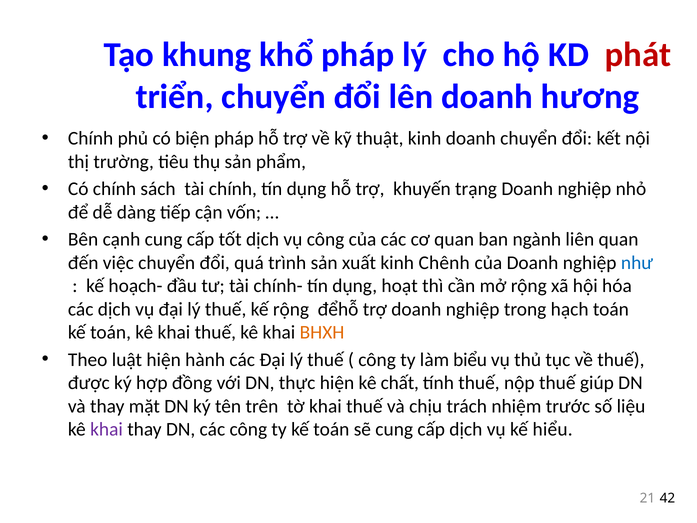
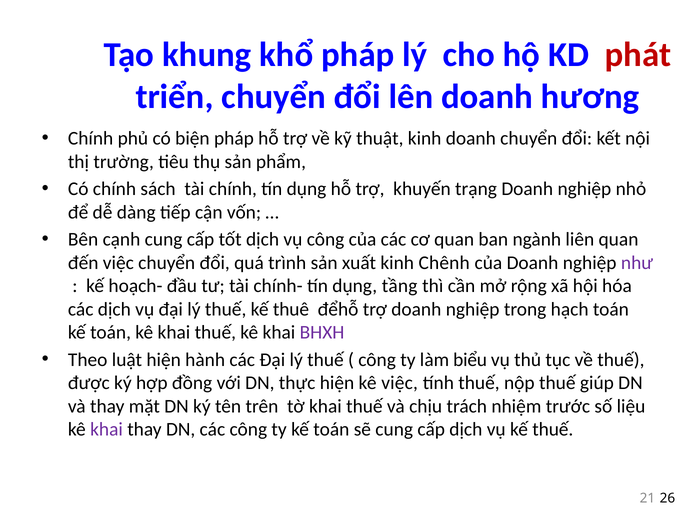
như colour: blue -> purple (637, 263)
hoạt: hoạt -> tầng (400, 286)
kế rộng: rộng -> thuê (291, 309)
BHXH colour: orange -> purple (322, 332)
kê chất: chất -> việc (400, 383)
kế hiểu: hiểu -> thuế (553, 429)
42: 42 -> 26 (667, 498)
